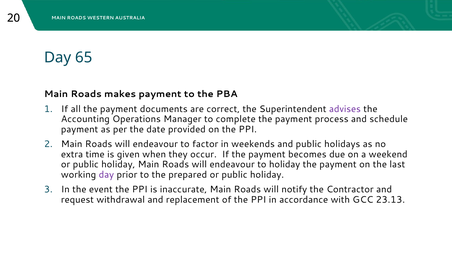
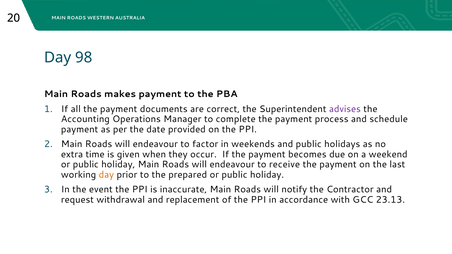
65: 65 -> 98 (84, 58)
to holiday: holiday -> receive (285, 165)
day colour: purple -> orange (106, 175)
